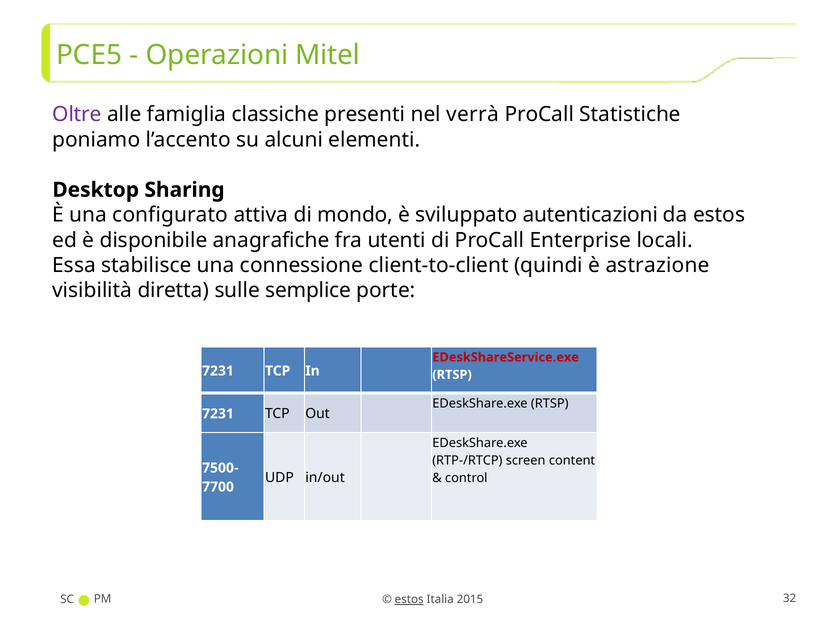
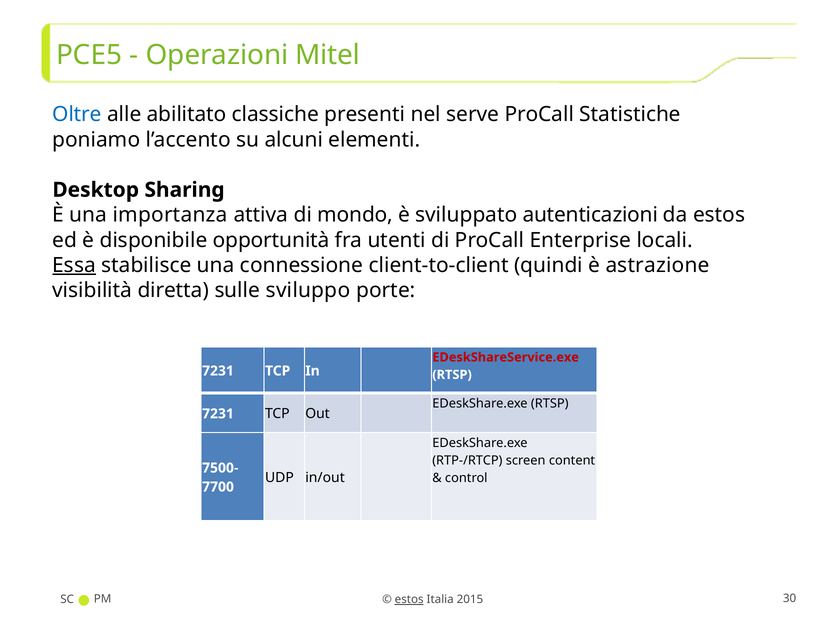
Oltre colour: purple -> blue (77, 115)
famiglia: famiglia -> abilitato (187, 115)
verrà: verrà -> serve (473, 115)
configurato: configurato -> importanza (170, 215)
anagrafiche: anagrafiche -> opportunità (271, 240)
Essa underline: none -> present (74, 265)
semplice: semplice -> sviluppo (308, 291)
32: 32 -> 30 (790, 599)
